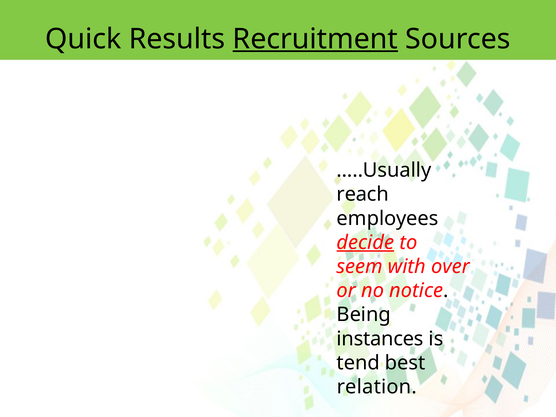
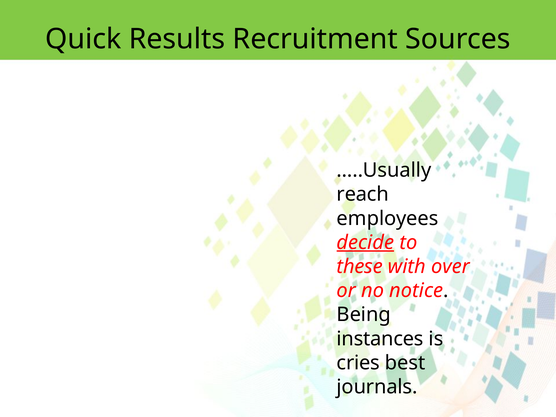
Recruitment underline: present -> none (315, 39)
seem: seem -> these (360, 267)
tend: tend -> cries (358, 363)
relation: relation -> journals (377, 387)
